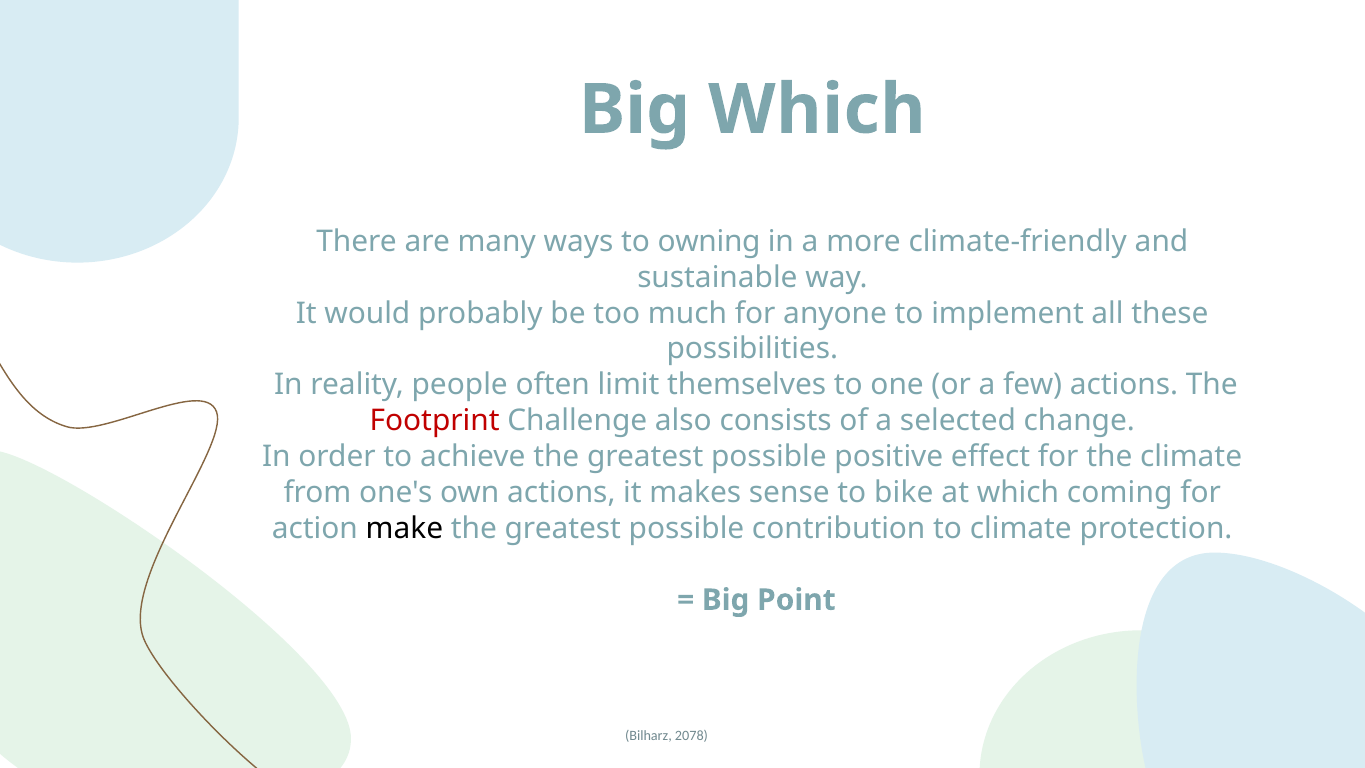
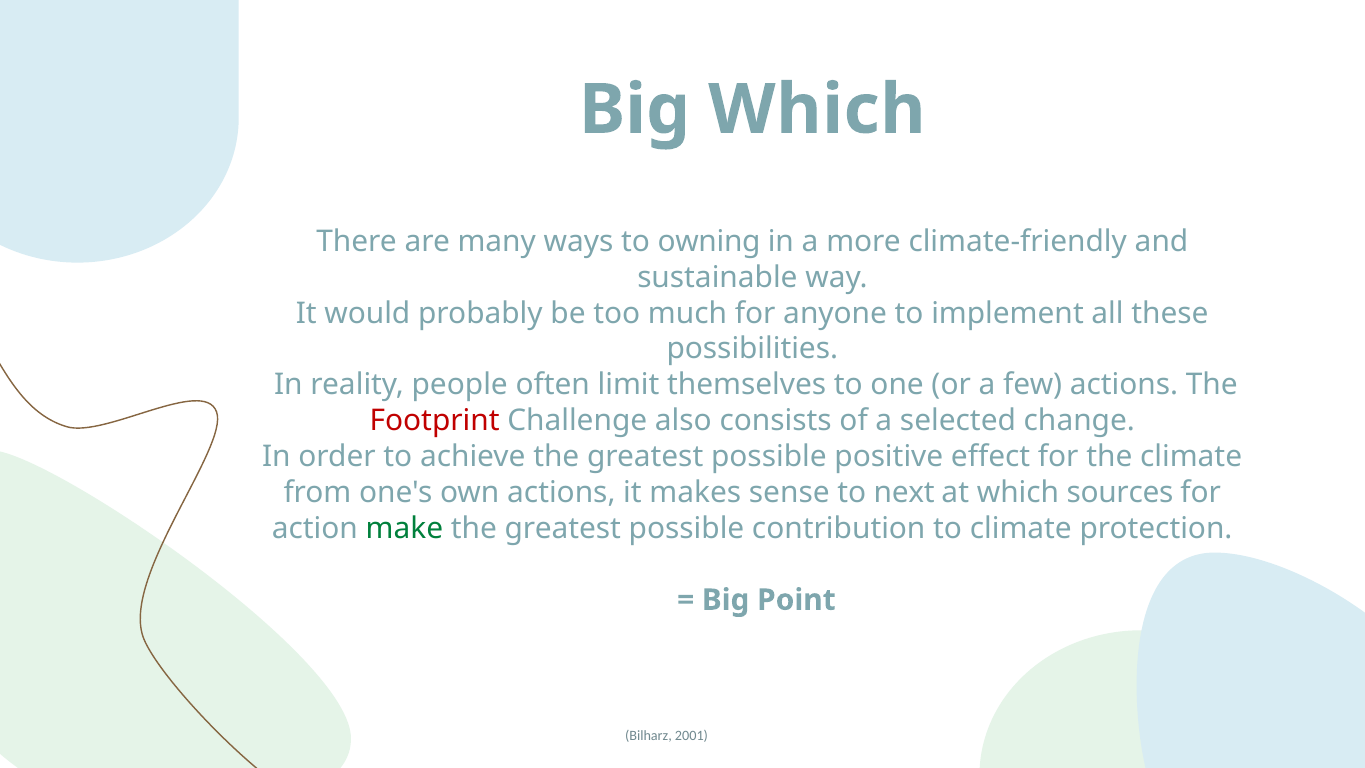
bike: bike -> next (904, 492)
coming: coming -> sources (1120, 492)
make colour: black -> green (404, 528)
2078: 2078 -> 2001 (691, 735)
